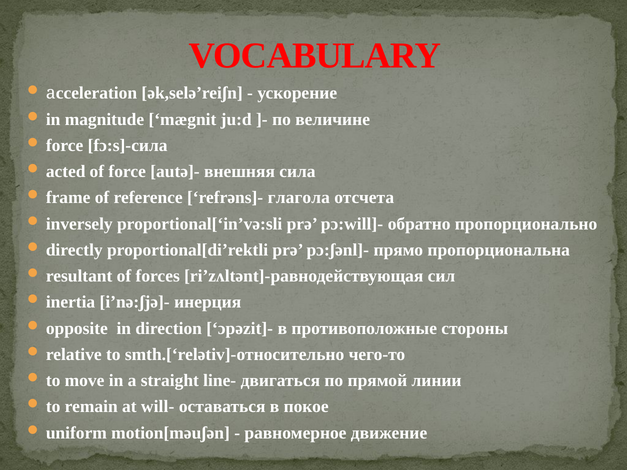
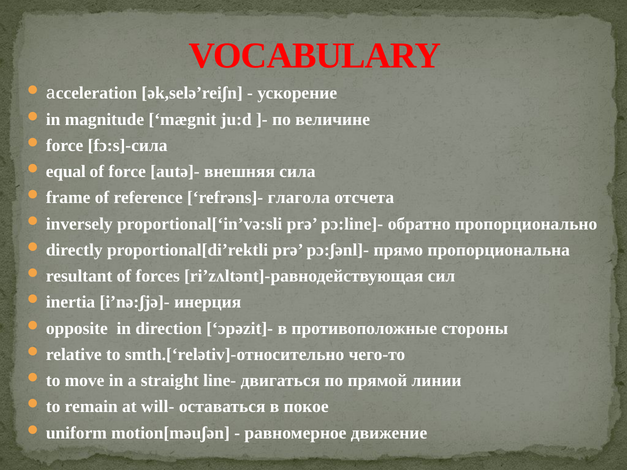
acted: acted -> equal (66, 172)
pɔ:will]-: pɔ:will]- -> pɔ:line]- (352, 224)
